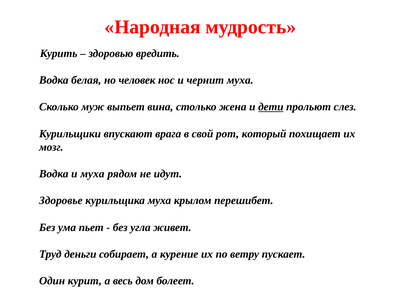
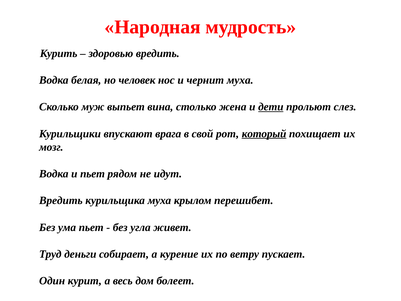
который underline: none -> present (264, 134)
и муха: муха -> пьет (93, 174)
Здоровье: Здоровье -> Вредить (61, 200)
